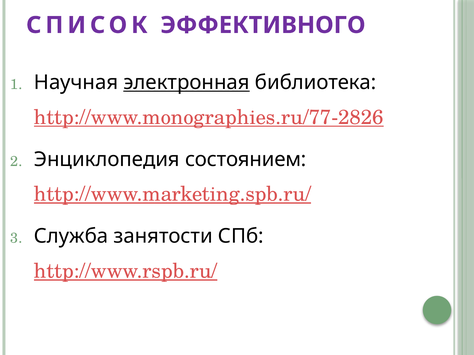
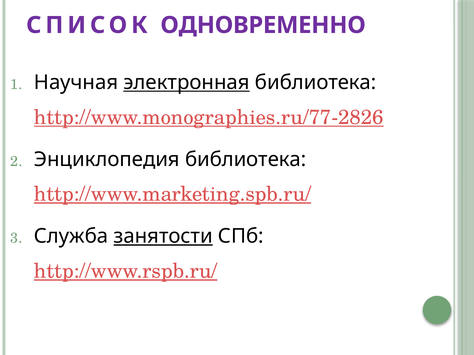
ЭФФЕКТИВНОГО: ЭФФЕКТИВНОГО -> ОДНОВРЕМЕННО (263, 25)
Энциклопедия состоянием: состоянием -> библиотека (246, 160)
занятости underline: none -> present (163, 237)
